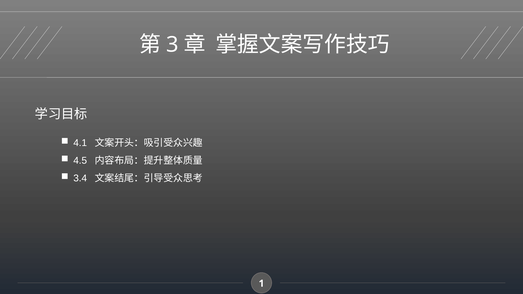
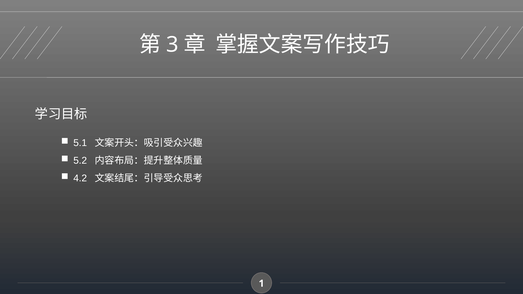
4.1: 4.1 -> 5.1 (80, 143)
4.5: 4.5 -> 5.2 (80, 161)
3.4: 3.4 -> 4.2 (80, 178)
